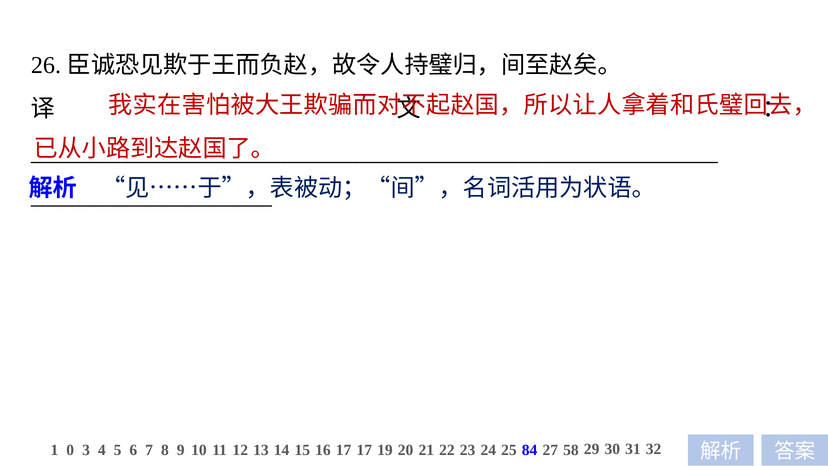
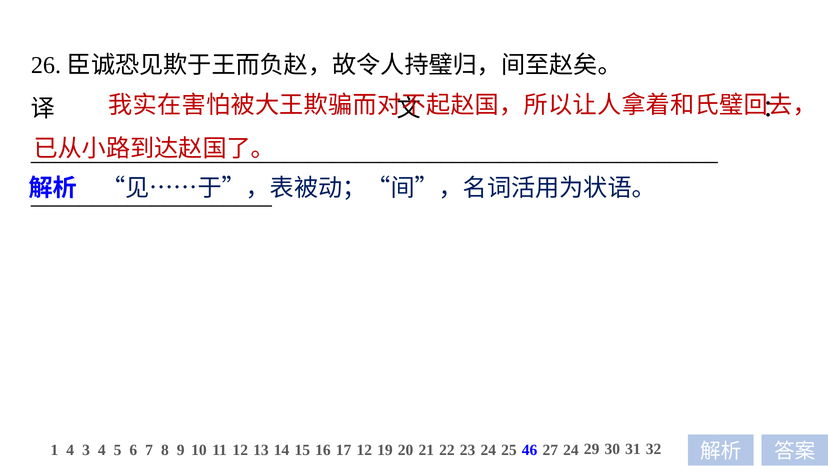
1 0: 0 -> 4 (70, 450)
17 17: 17 -> 12 (364, 450)
84: 84 -> 46 (530, 450)
27 58: 58 -> 24 (571, 450)
